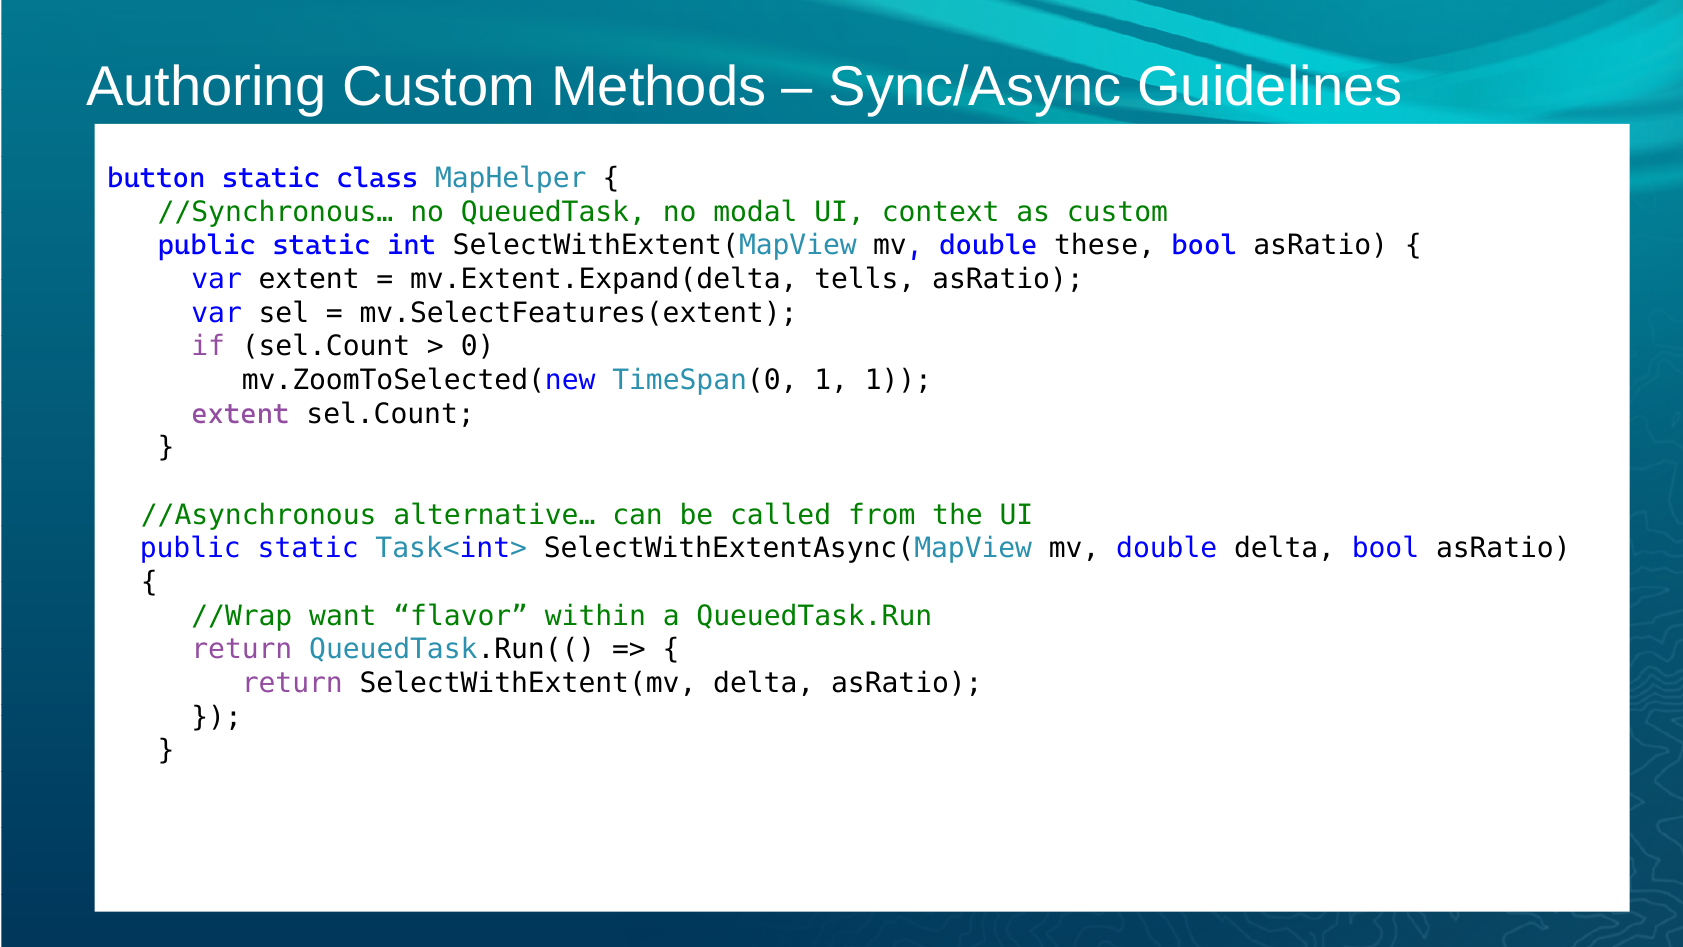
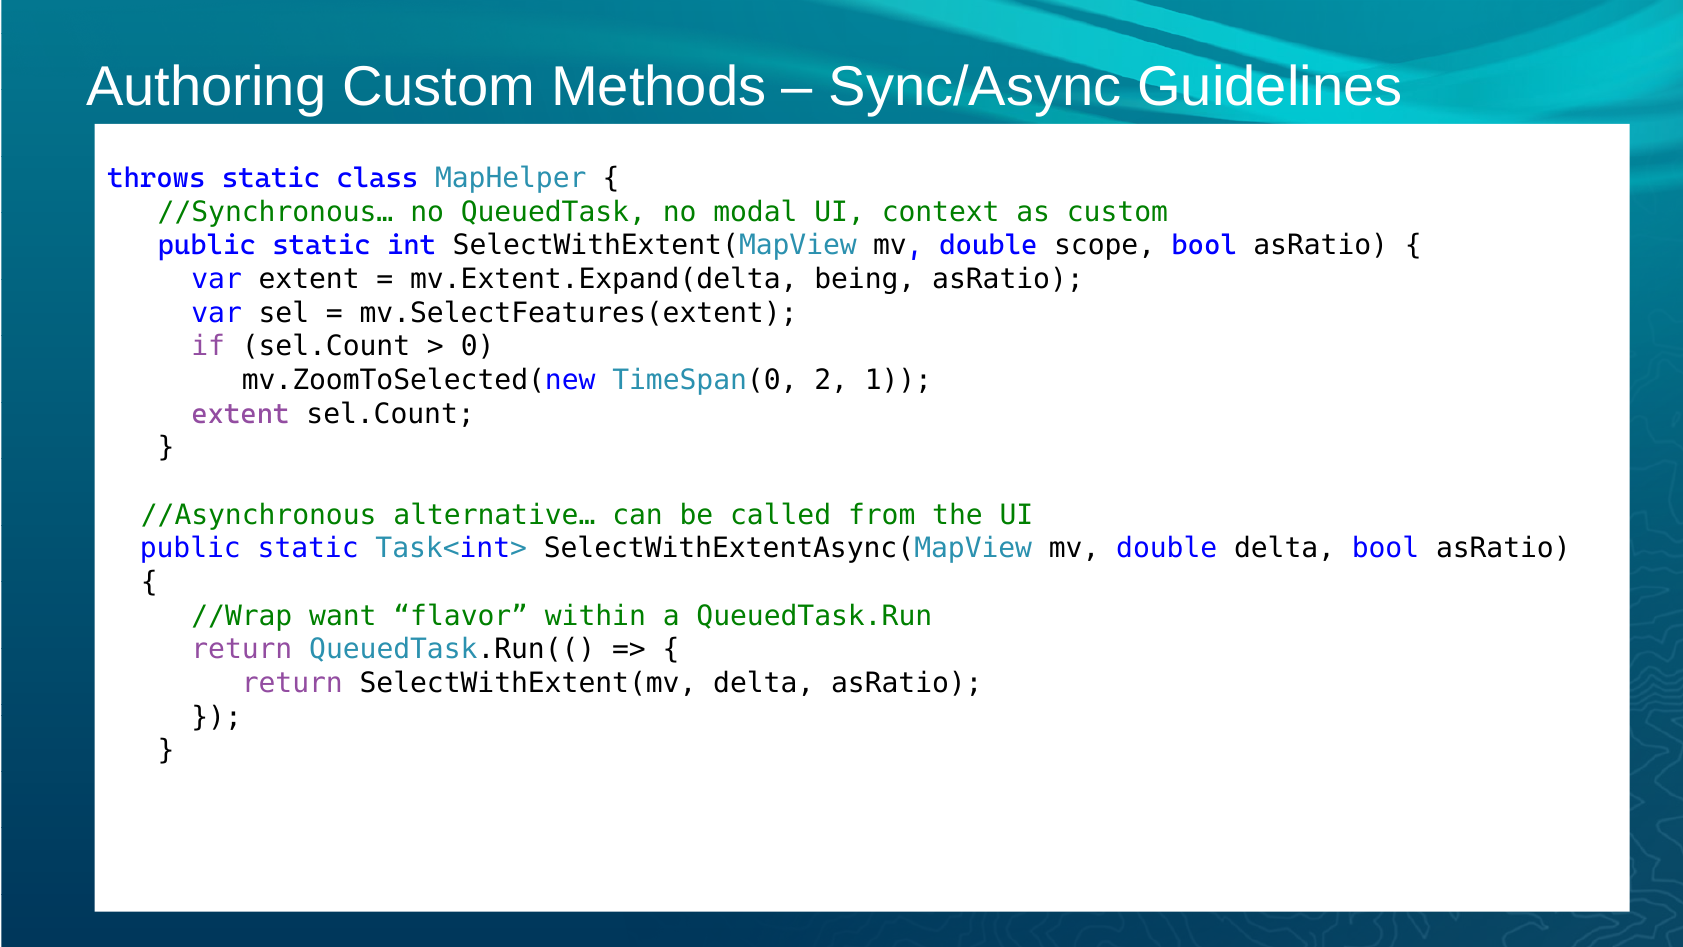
button: button -> throws (156, 178)
these: these -> scope (1105, 246)
tells: tells -> being (865, 279)
TimeSpan(0 1: 1 -> 2 (831, 380)
